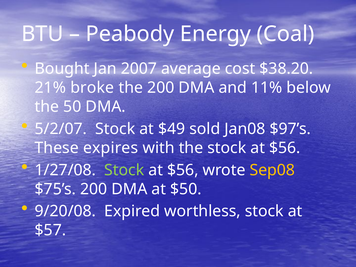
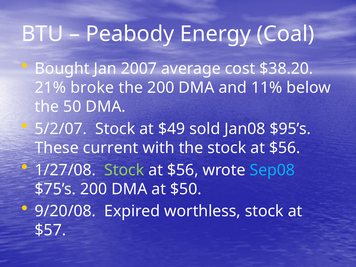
$97’s: $97’s -> $95’s (290, 129)
expires: expires -> current (111, 148)
Sep08 colour: yellow -> light blue (272, 170)
